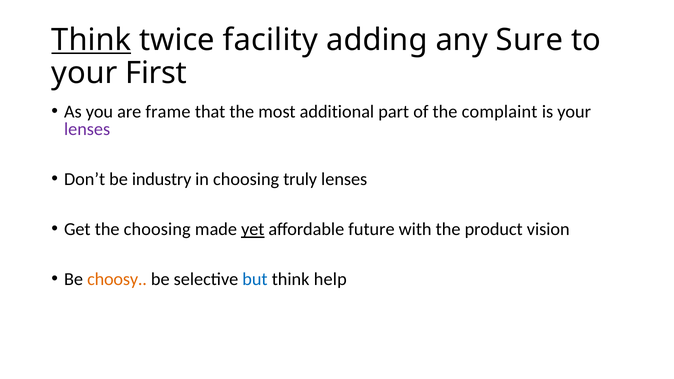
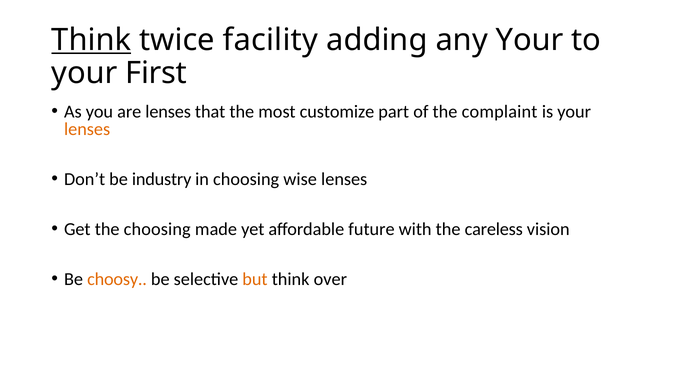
any Sure: Sure -> Your (530, 40)
are frame: frame -> lenses (168, 112)
additional: additional -> customize (337, 112)
lenses colour: purple -> orange (87, 129)
truly: truly -> wise (300, 179)
yet underline: present -> none (253, 229)
product: product -> careless (494, 229)
but colour: blue -> orange (255, 280)
help: help -> over (330, 280)
